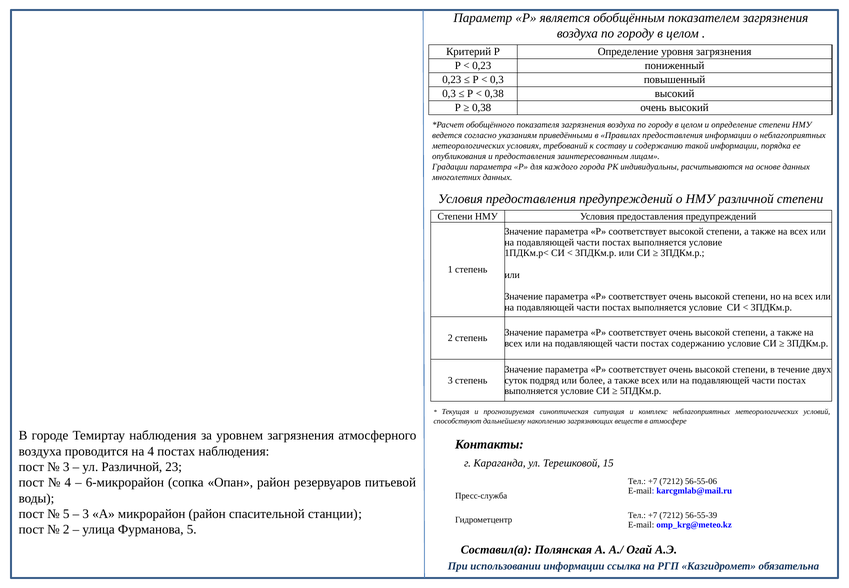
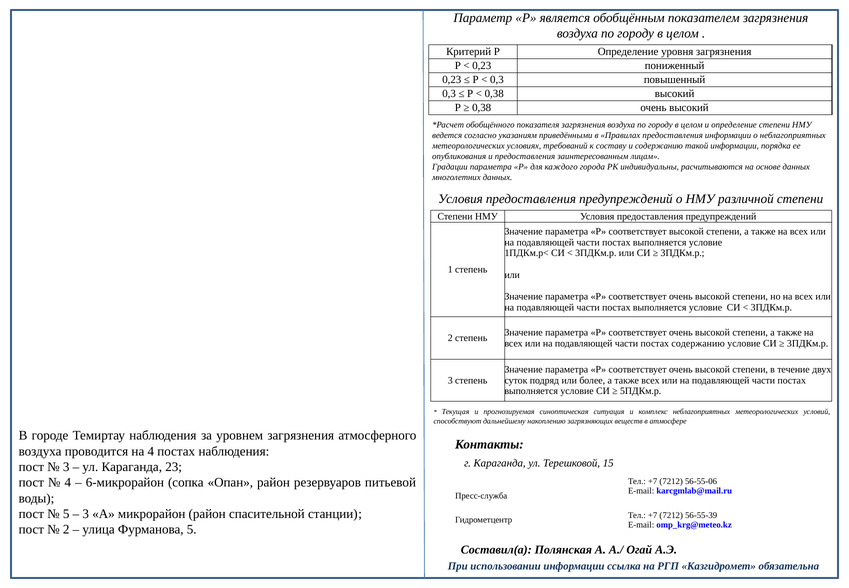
ул Различной: Различной -> Караганда (132, 467)
